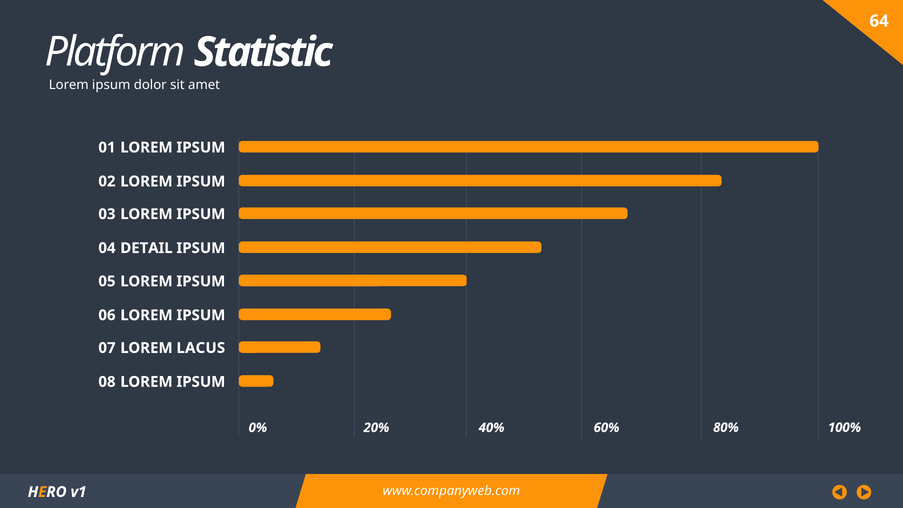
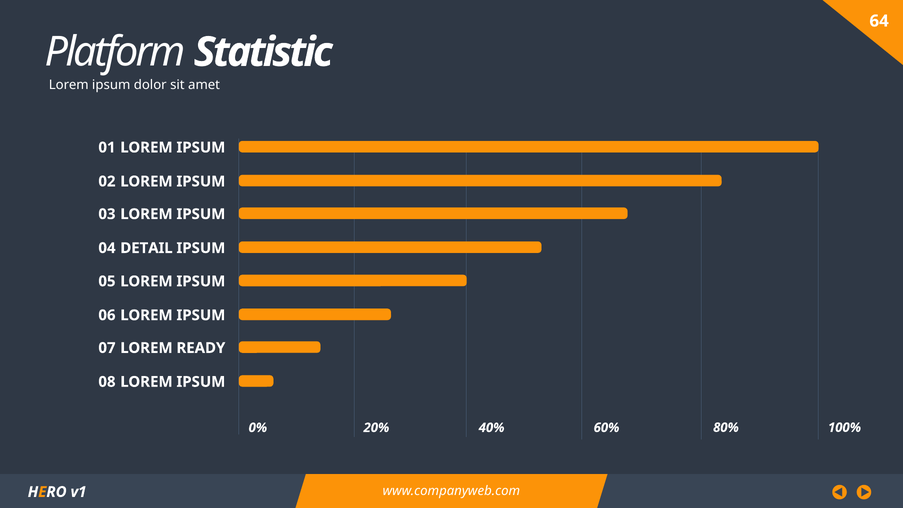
LACUS: LACUS -> READY (201, 348)
